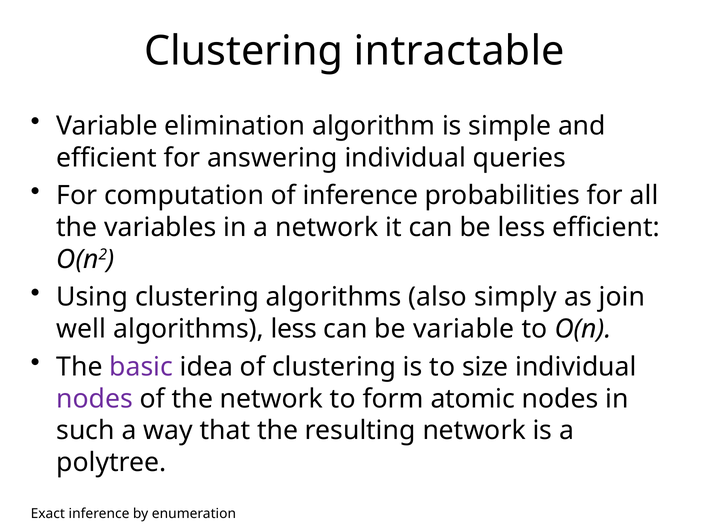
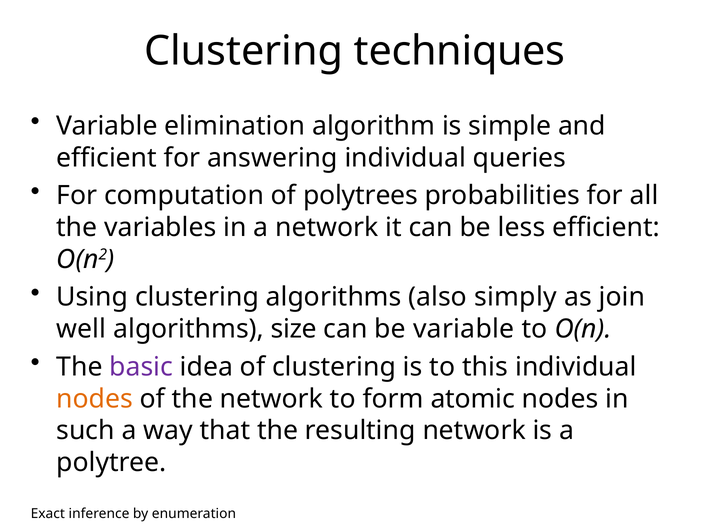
intractable: intractable -> techniques (460, 51)
of inference: inference -> polytrees (360, 196)
algorithms less: less -> size (294, 330)
size: size -> this (485, 367)
nodes colour: purple -> orange (95, 399)
